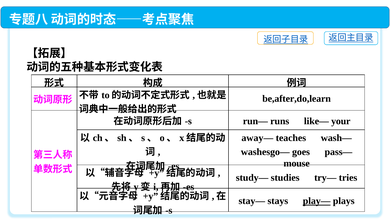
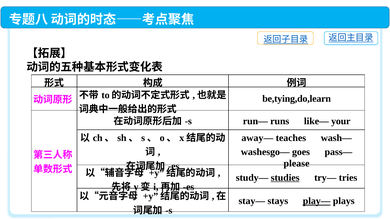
be,after,do,learn: be,after,do,learn -> be,tying,do,learn (297, 99)
mouse: mouse -> please (297, 164)
studies underline: none -> present (285, 178)
